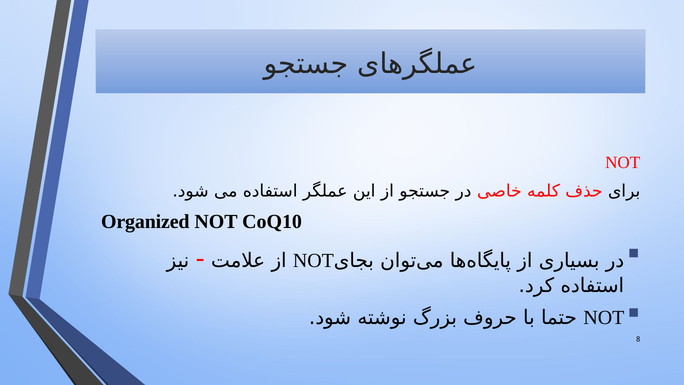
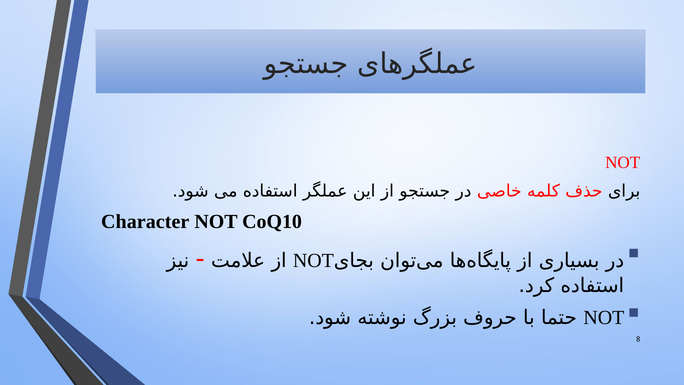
Organized: Organized -> Character (145, 221)
